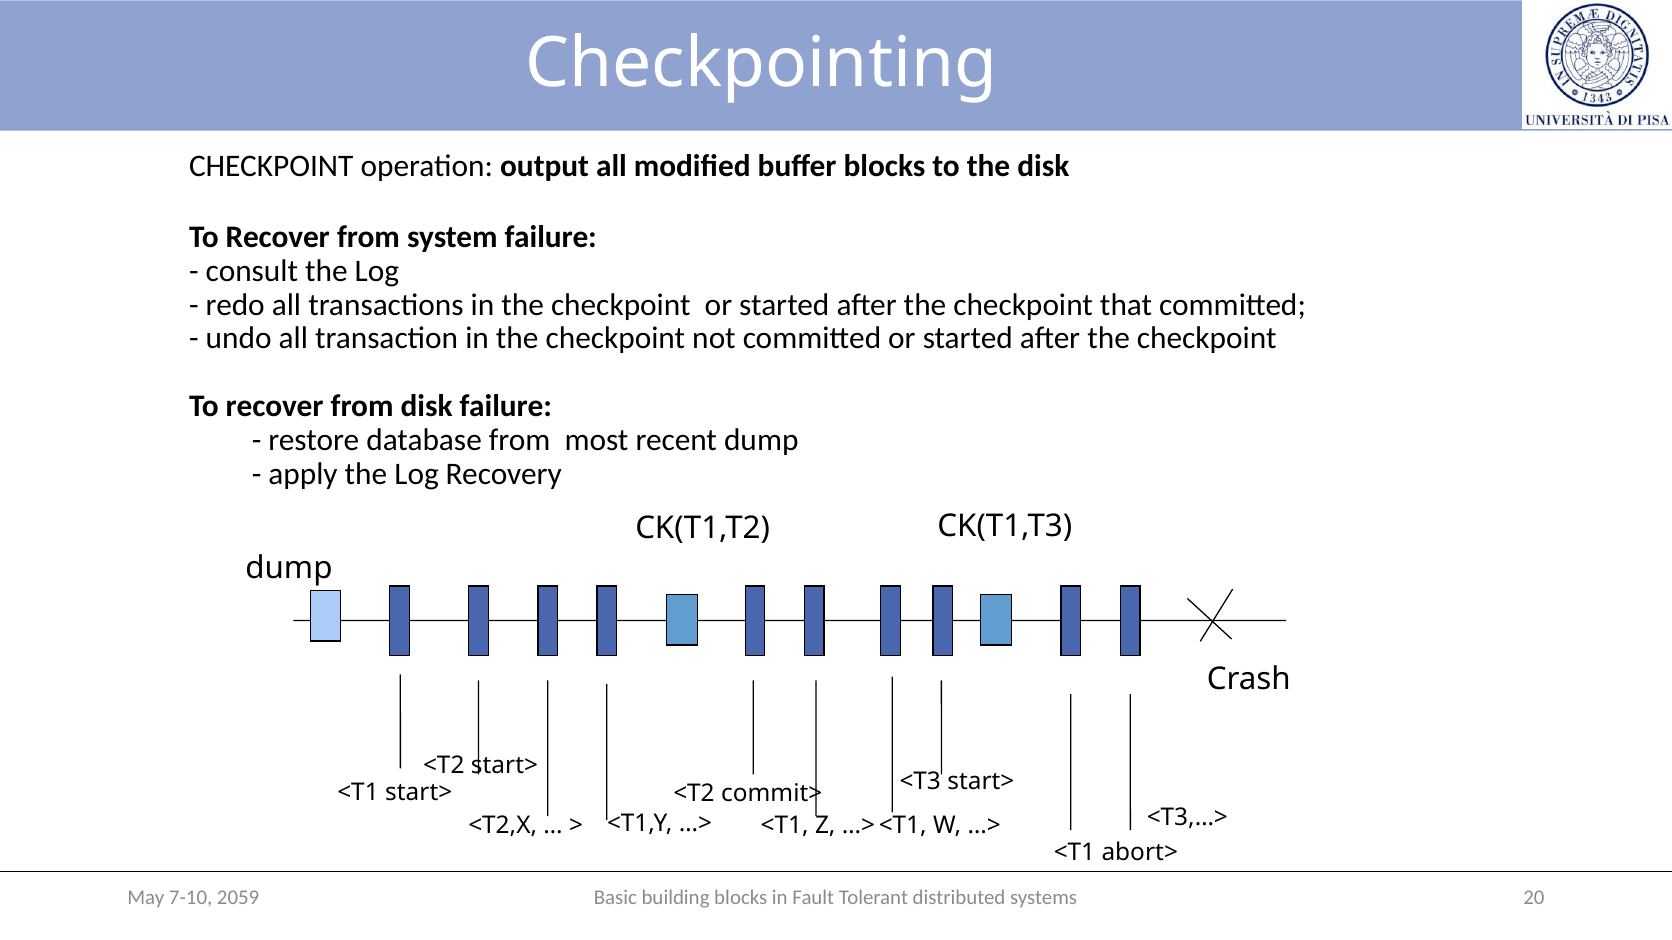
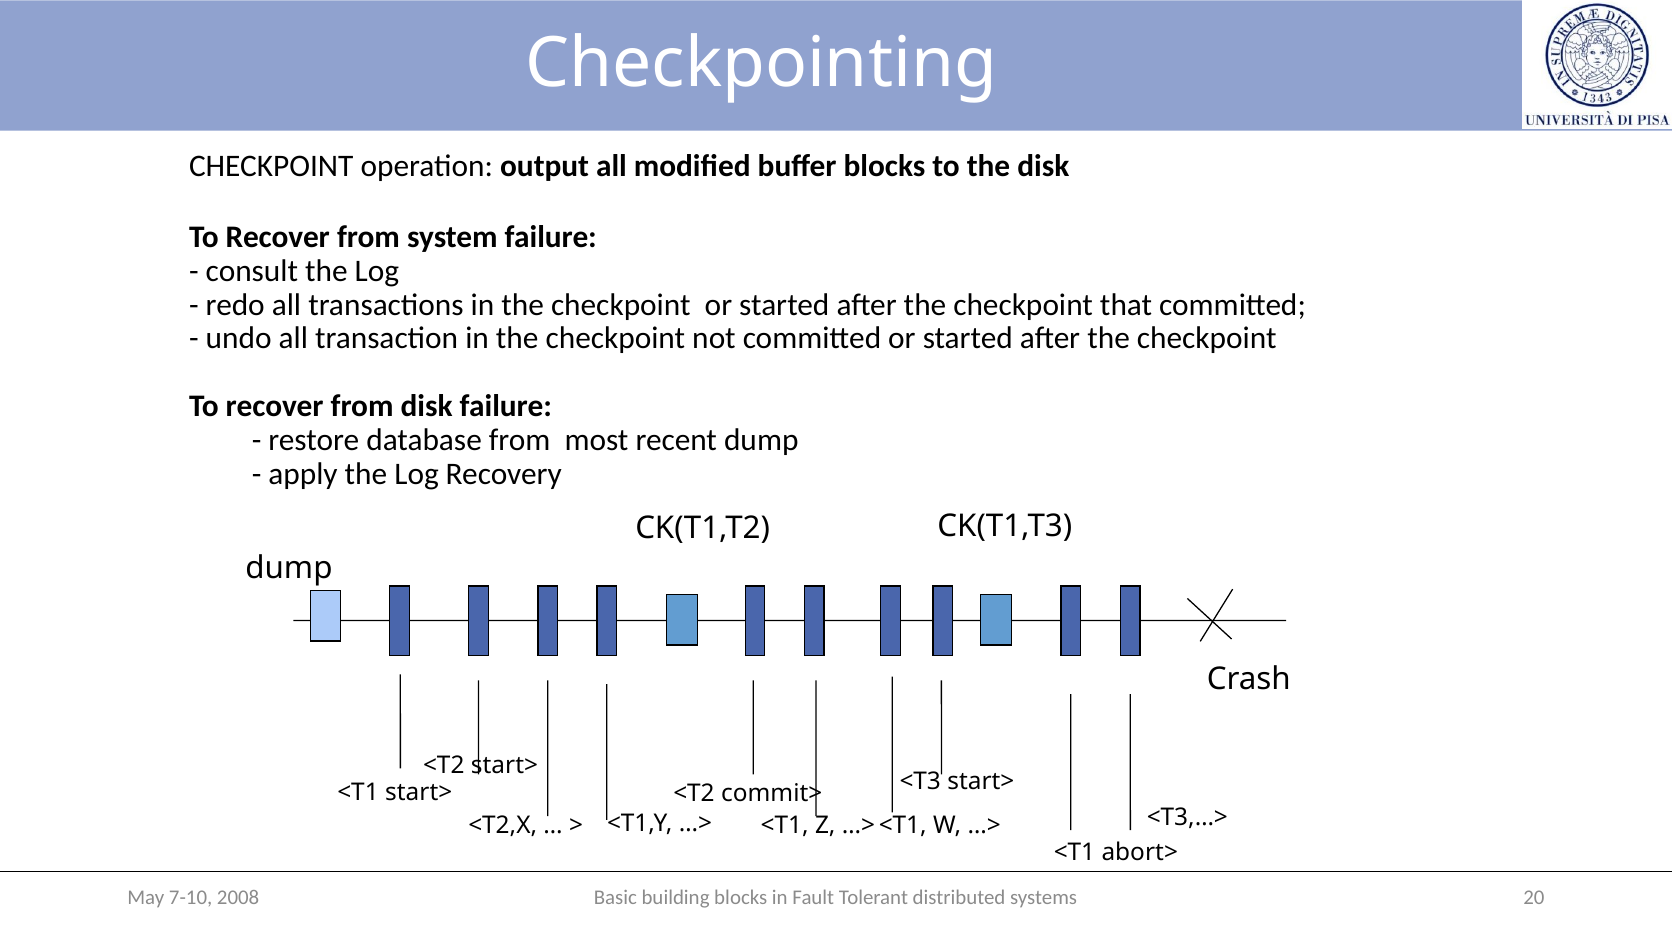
2059: 2059 -> 2008 (238, 898)
